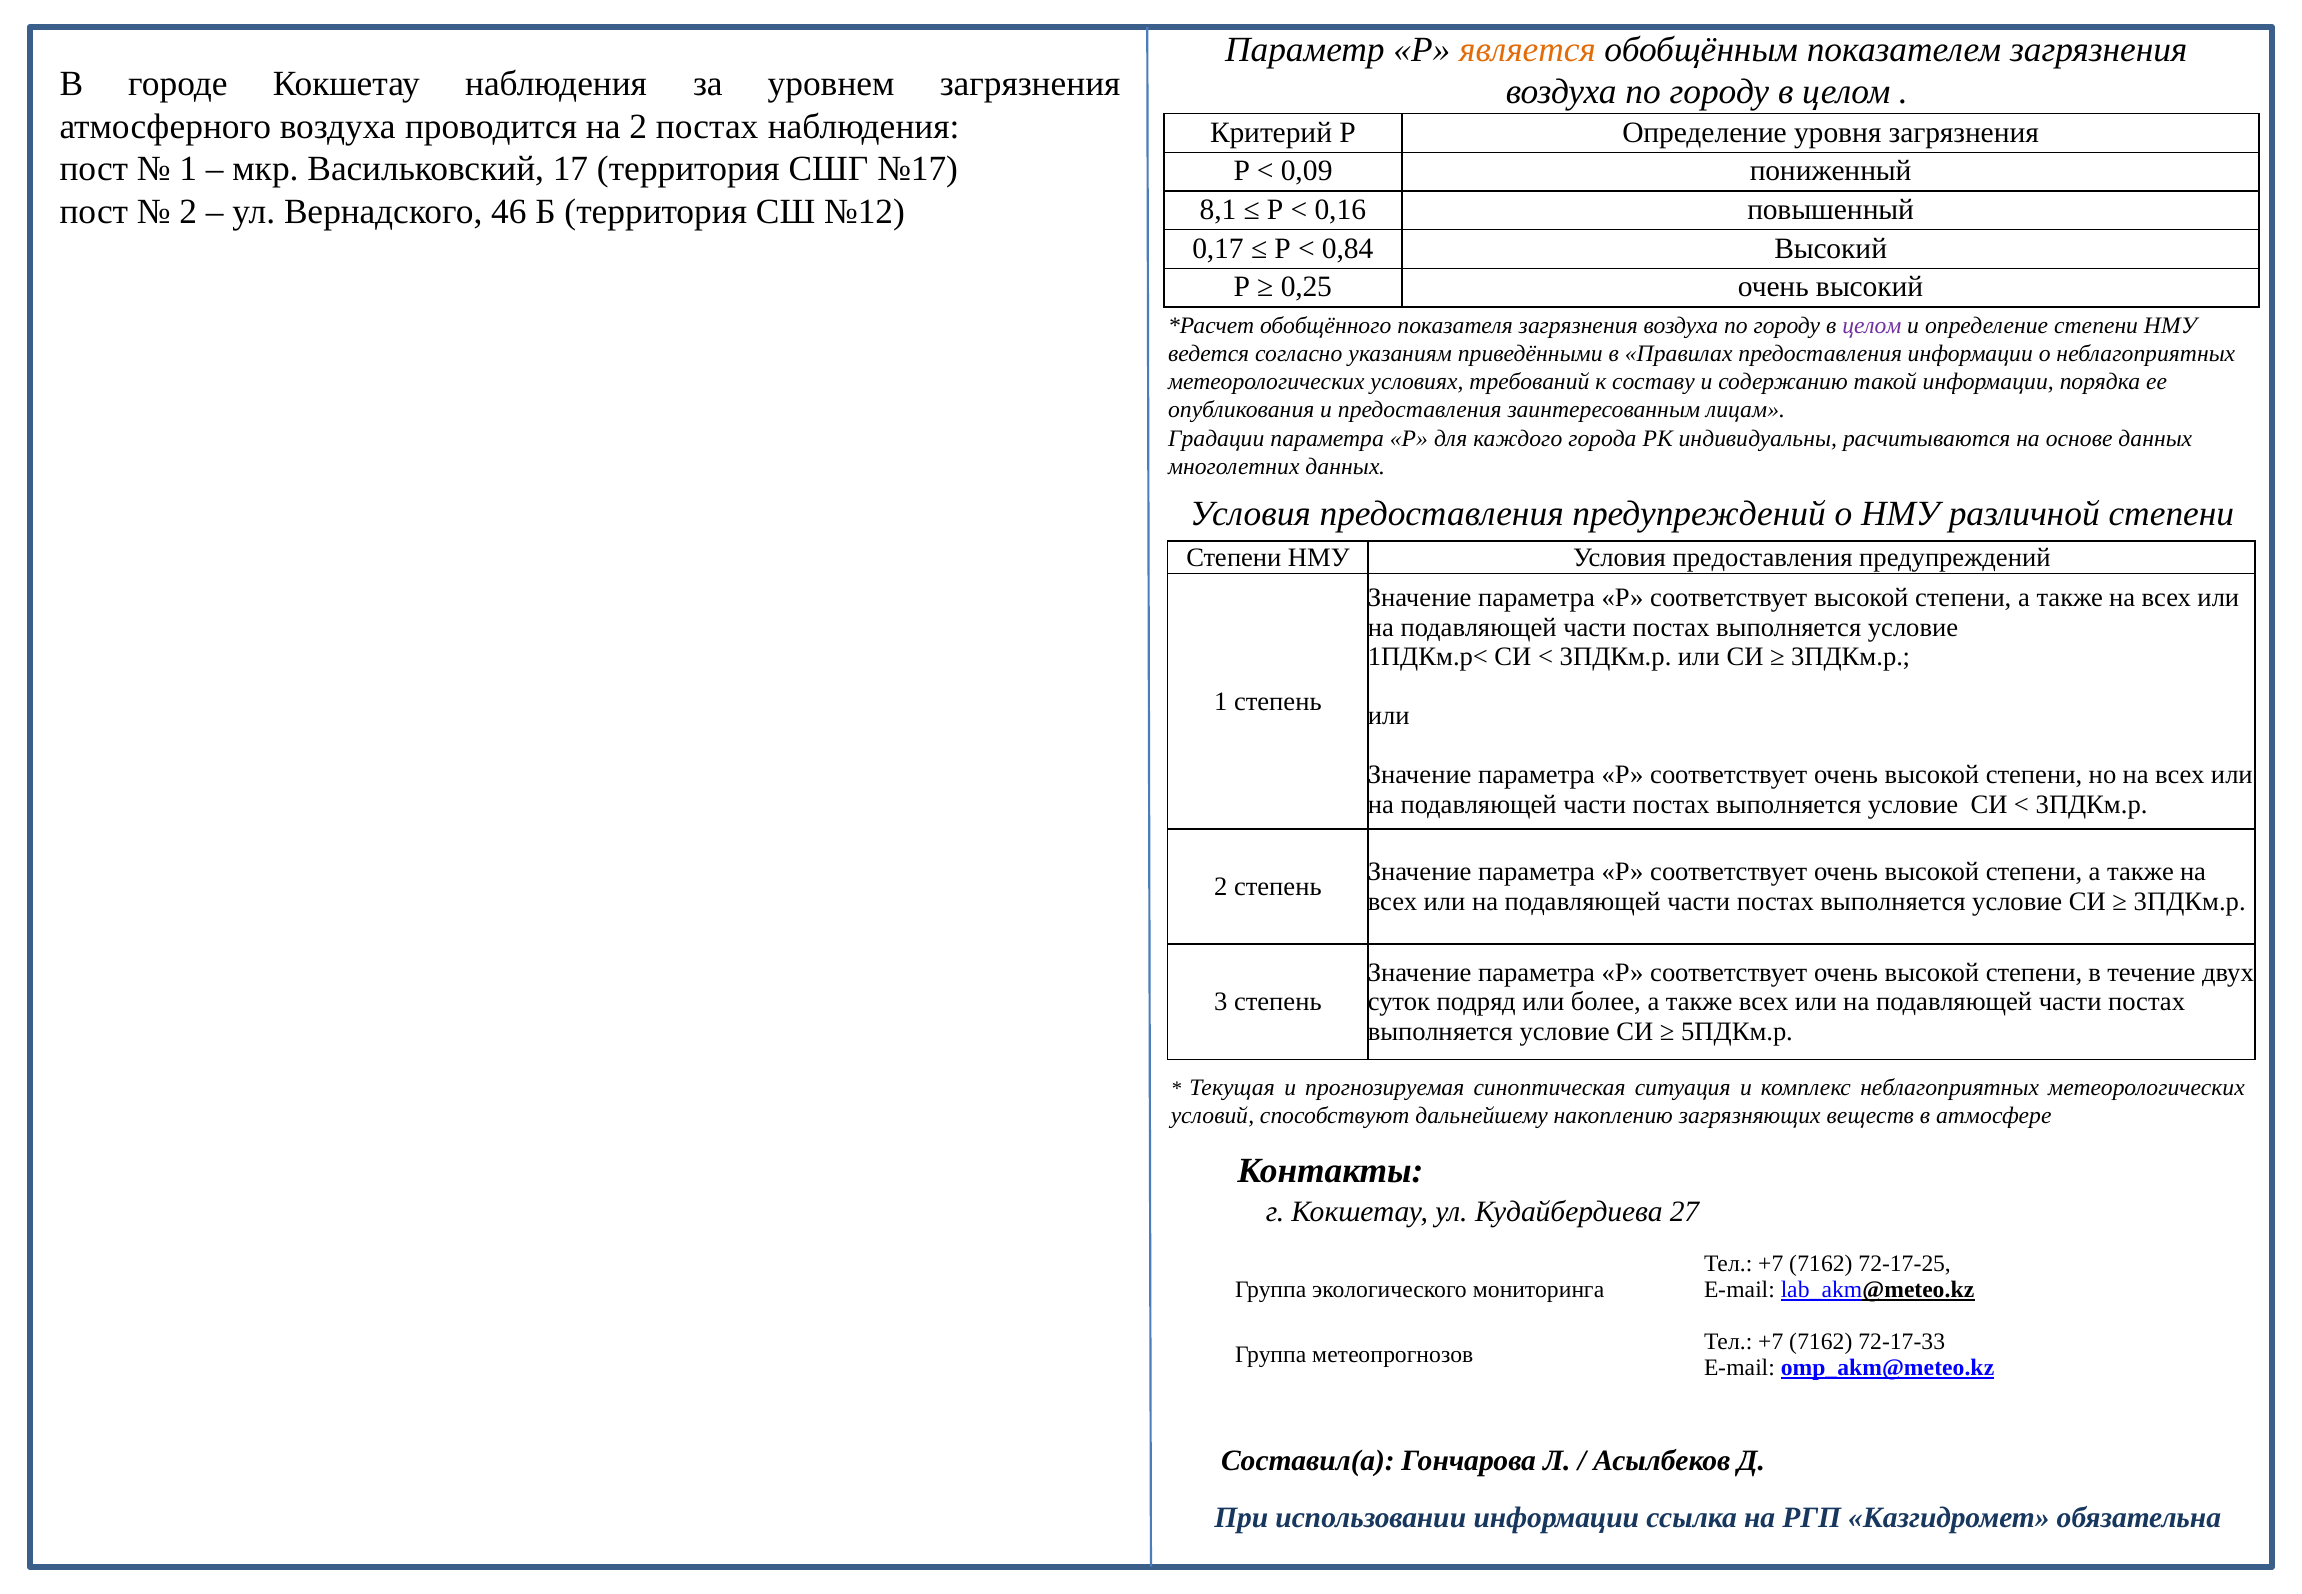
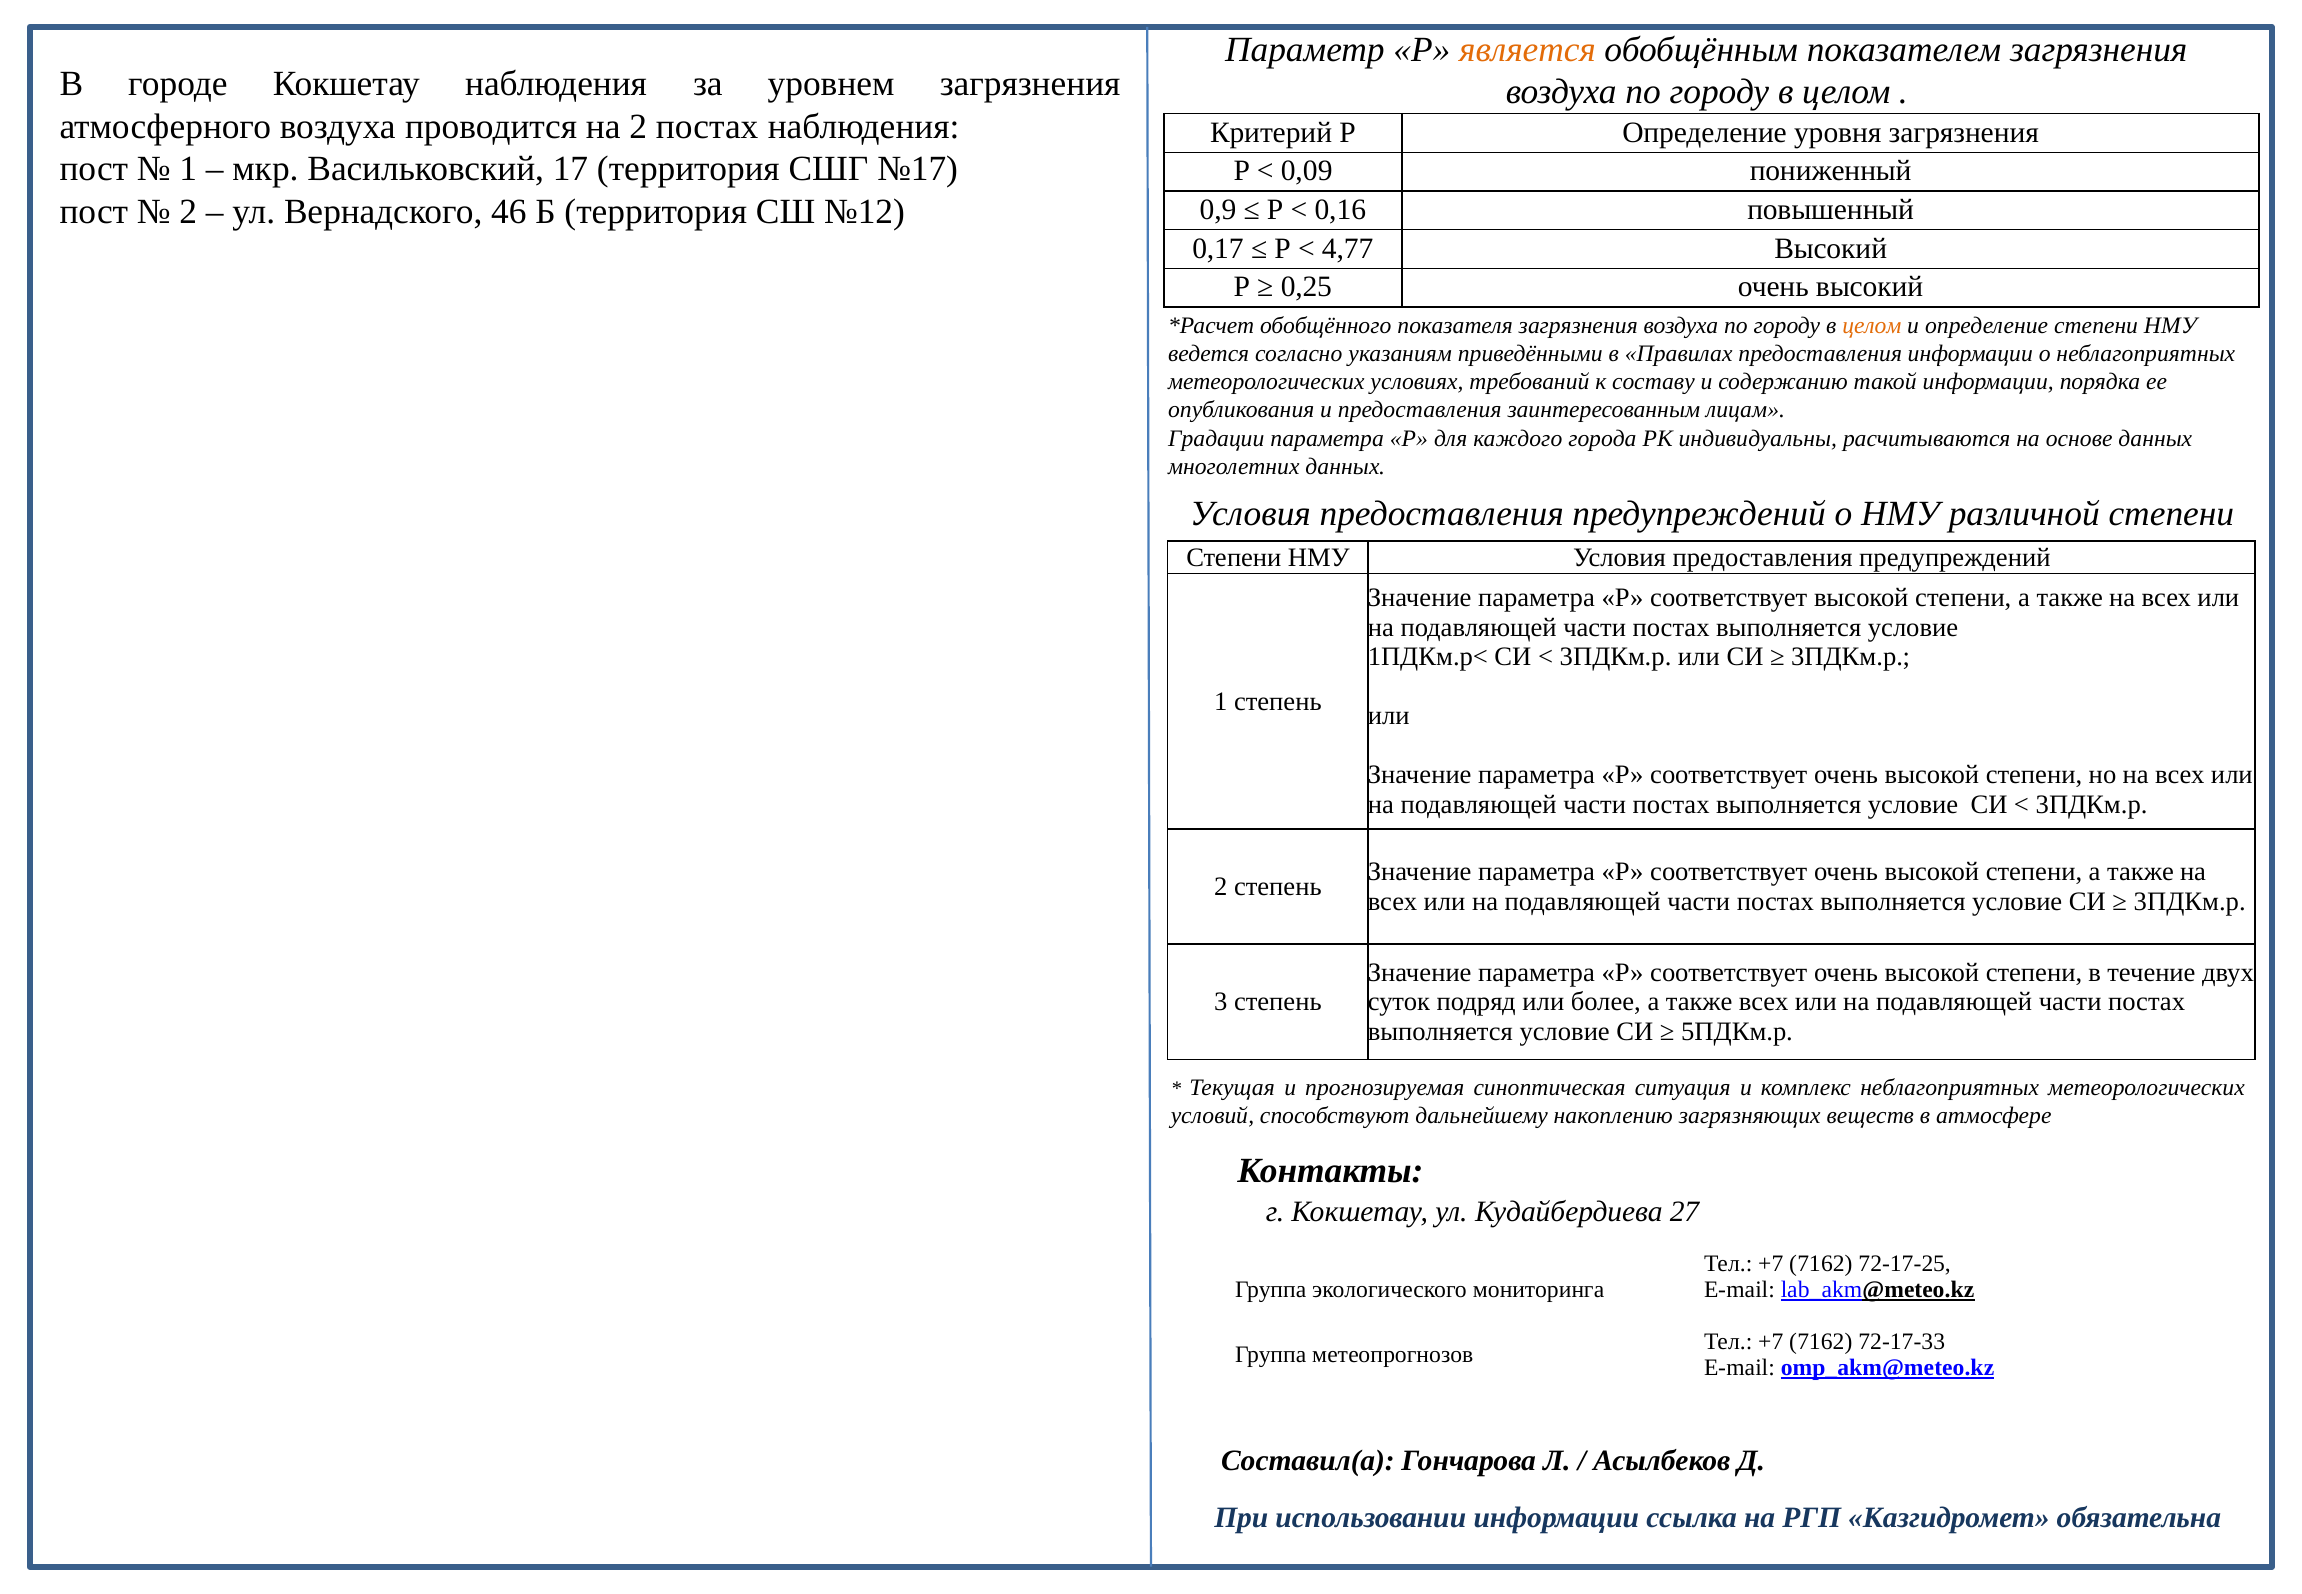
8,1: 8,1 -> 0,9 (1218, 210)
0,84: 0,84 -> 4,77 (1348, 248)
целом colour: purple -> orange (1872, 325)
